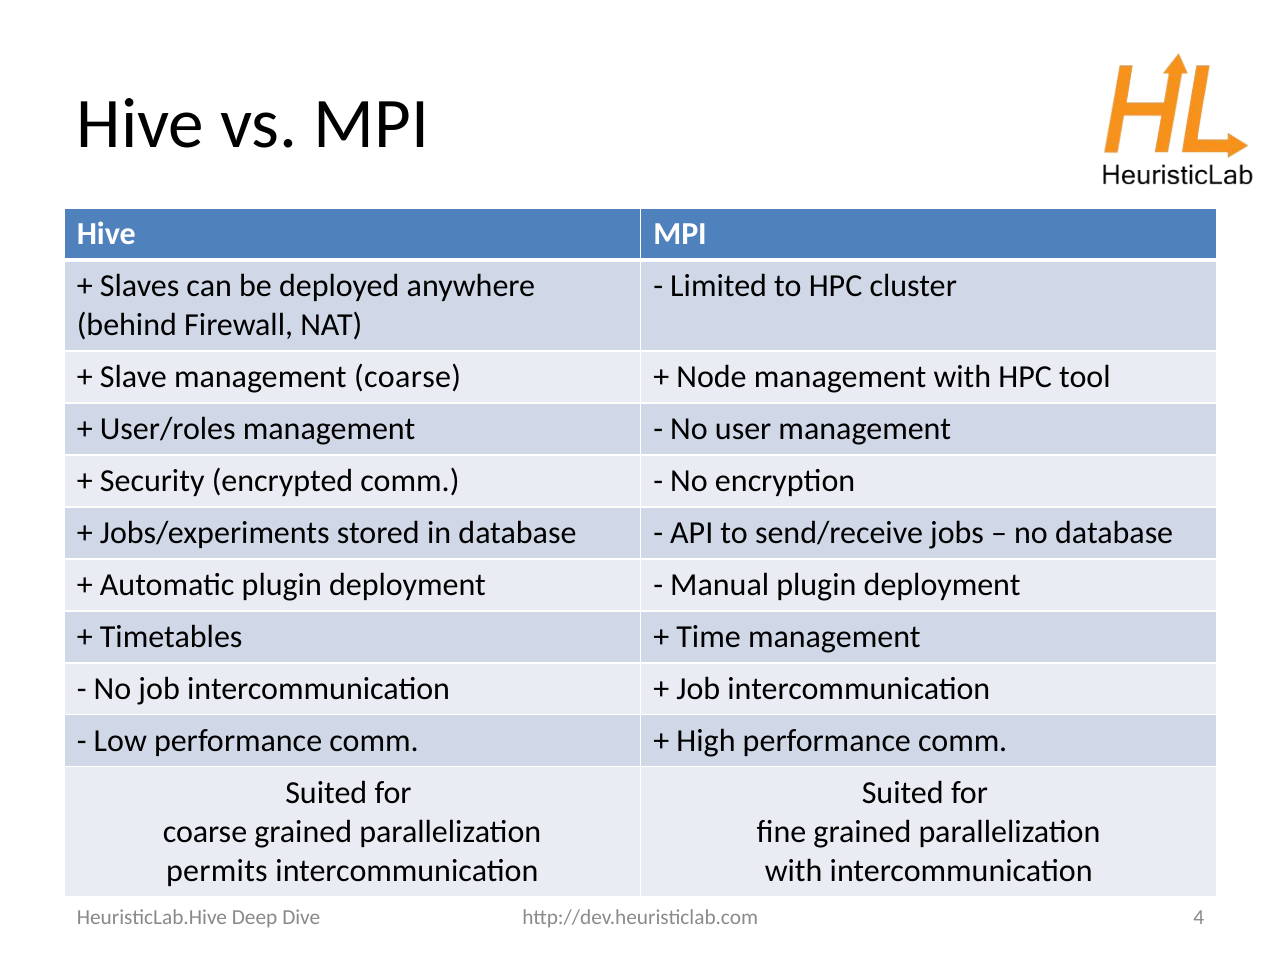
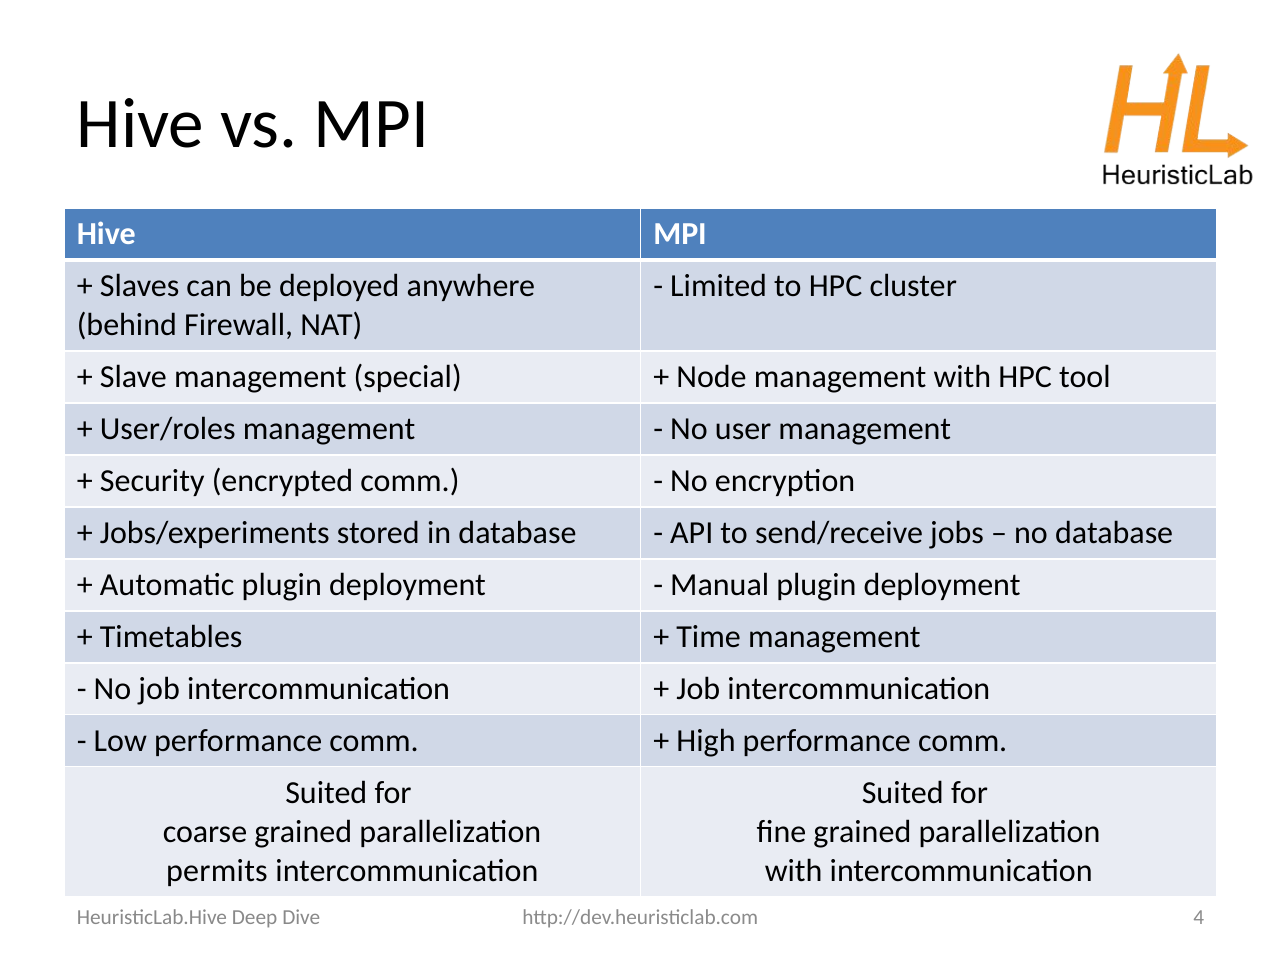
management coarse: coarse -> special (408, 377)
